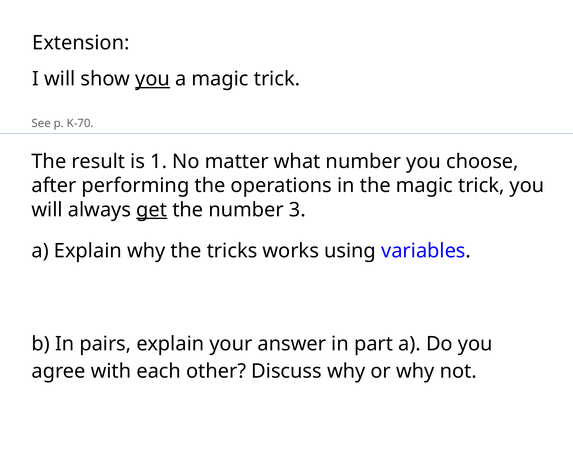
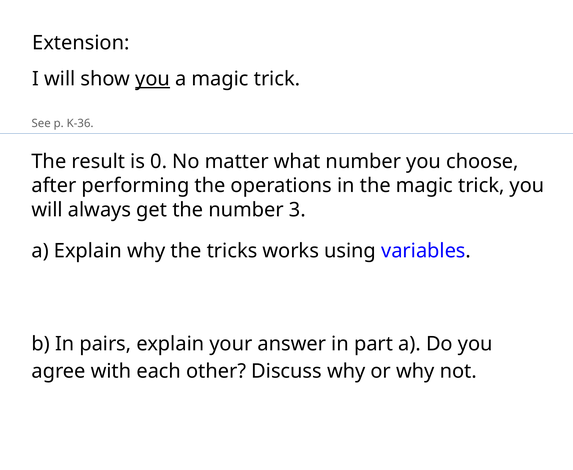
K-70: K-70 -> K-36 (80, 123)
1: 1 -> 0 (159, 162)
get underline: present -> none (152, 210)
